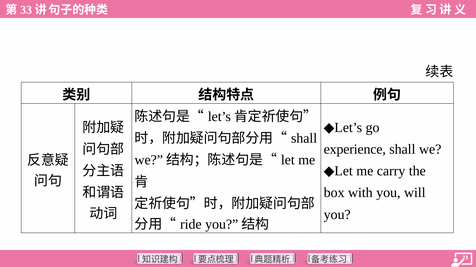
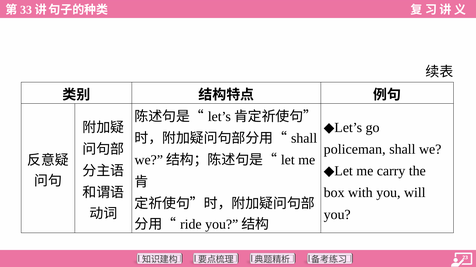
experience: experience -> policeman (355, 150)
